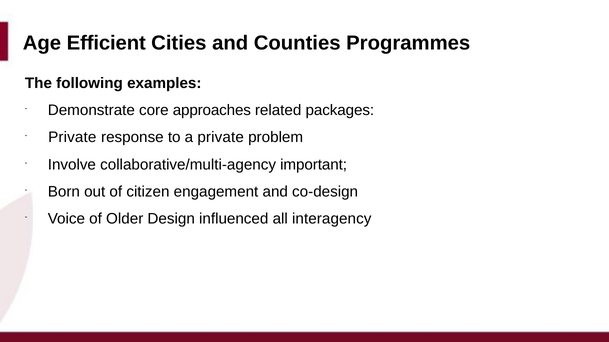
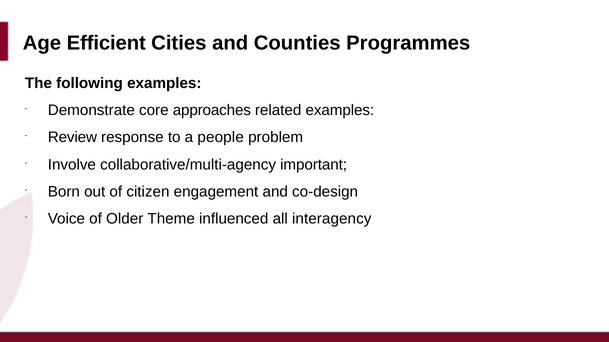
related packages: packages -> examples (340, 110)
Private: Private -> Review (72, 138)
a private: private -> people (221, 138)
Design: Design -> Theme (171, 219)
